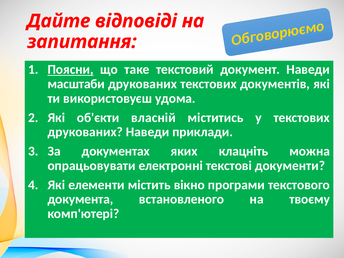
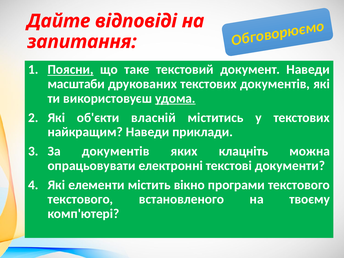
удома underline: none -> present (175, 98)
друкованих: друкованих -> найкращим (85, 132)
За документах: документах -> документів (116, 151)
документа: документа -> текстового (80, 199)
